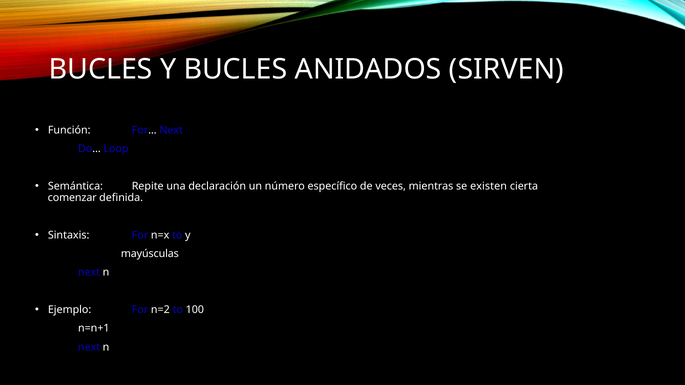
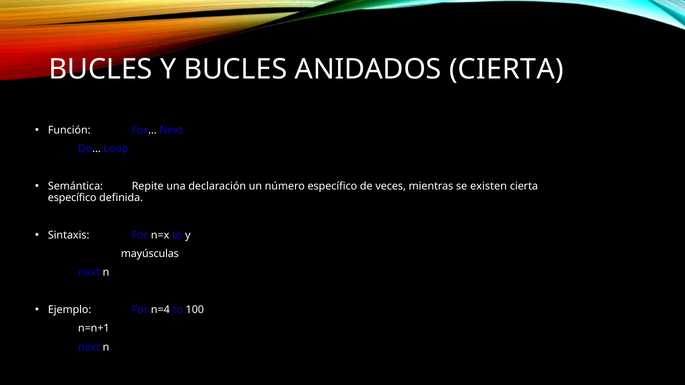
ANIDADOS SIRVEN: SIRVEN -> CIERTA (506, 70)
comenzar: comenzar -> específico (72, 198)
n=2: n=2 -> n=4 (160, 310)
